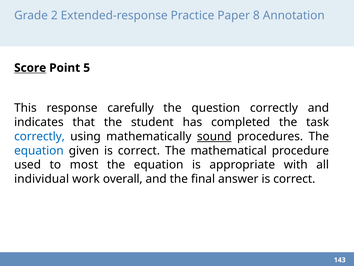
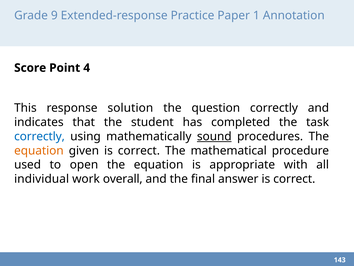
2: 2 -> 9 (54, 16)
8: 8 -> 1 (256, 16)
Score underline: present -> none (30, 68)
5: 5 -> 4 (87, 68)
carefully: carefully -> solution (130, 108)
equation colour: blue -> orange (39, 150)
most: most -> open (84, 165)
